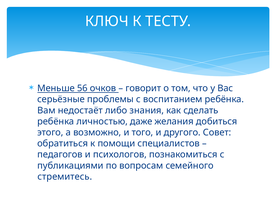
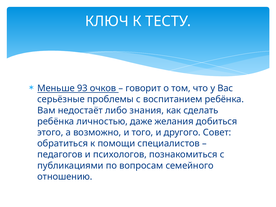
56: 56 -> 93 (82, 88)
стремитесь: стремитесь -> отношению (65, 177)
